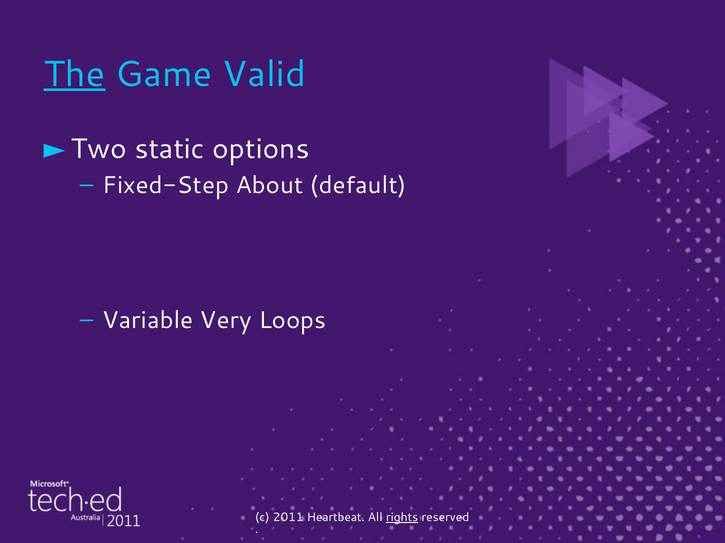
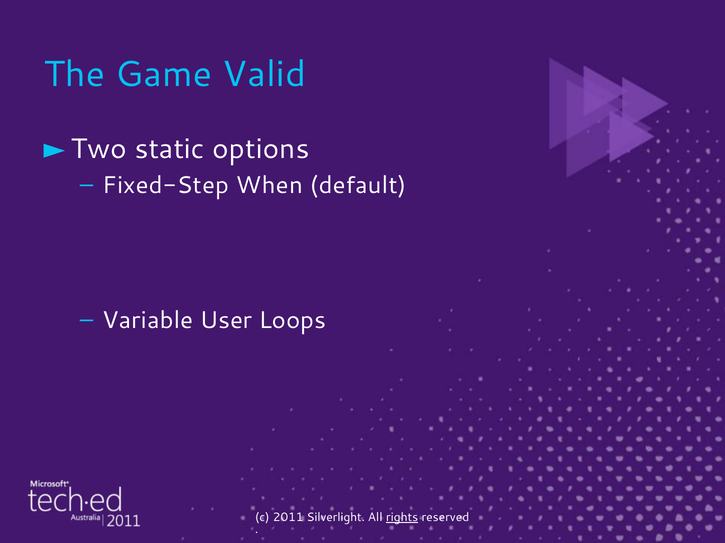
The underline: present -> none (74, 74)
About: About -> When (269, 185)
Very: Very -> User (226, 321)
Heartbeat: Heartbeat -> Silverlight (336, 518)
